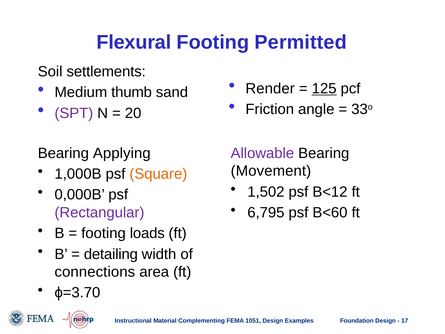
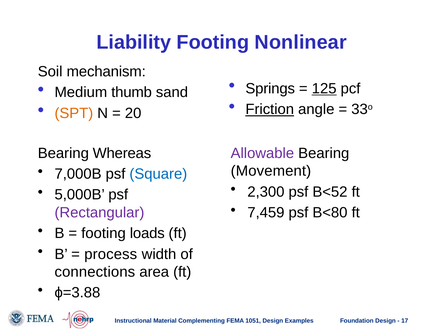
Flexural: Flexural -> Liability (134, 42)
Permitted: Permitted -> Nonlinear (301, 42)
settlements: settlements -> mechanism (106, 72)
Render: Render -> Springs (270, 89)
Friction underline: none -> present (270, 109)
SPT colour: purple -> orange (74, 113)
Applying: Applying -> Whereas (122, 153)
1,000B: 1,000B -> 7,000B (78, 174)
Square colour: orange -> blue (158, 174)
1,502: 1,502 -> 2,300 (266, 192)
B<12: B<12 -> B<52 (330, 192)
0,000B: 0,000B -> 5,000B (80, 195)
6,795: 6,795 -> 7,459 (266, 212)
B<60: B<60 -> B<80 (330, 212)
detailing: detailing -> process (111, 254)
ϕ=3.70: ϕ=3.70 -> ϕ=3.88 (77, 292)
